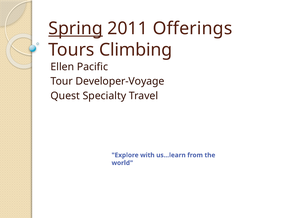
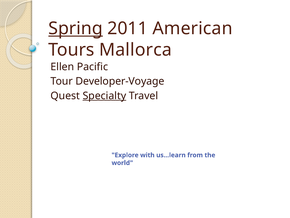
Offerings: Offerings -> American (193, 28)
Climbing: Climbing -> Mallorca (135, 50)
Specialty underline: none -> present (104, 96)
